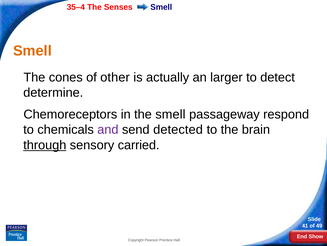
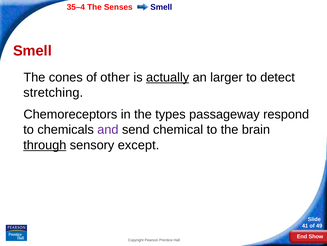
Smell colour: orange -> red (32, 51)
actually underline: none -> present (168, 77)
determine: determine -> stretching (53, 92)
the smell: smell -> types (170, 114)
detected: detected -> chemical (178, 129)
carried: carried -> except (139, 145)
